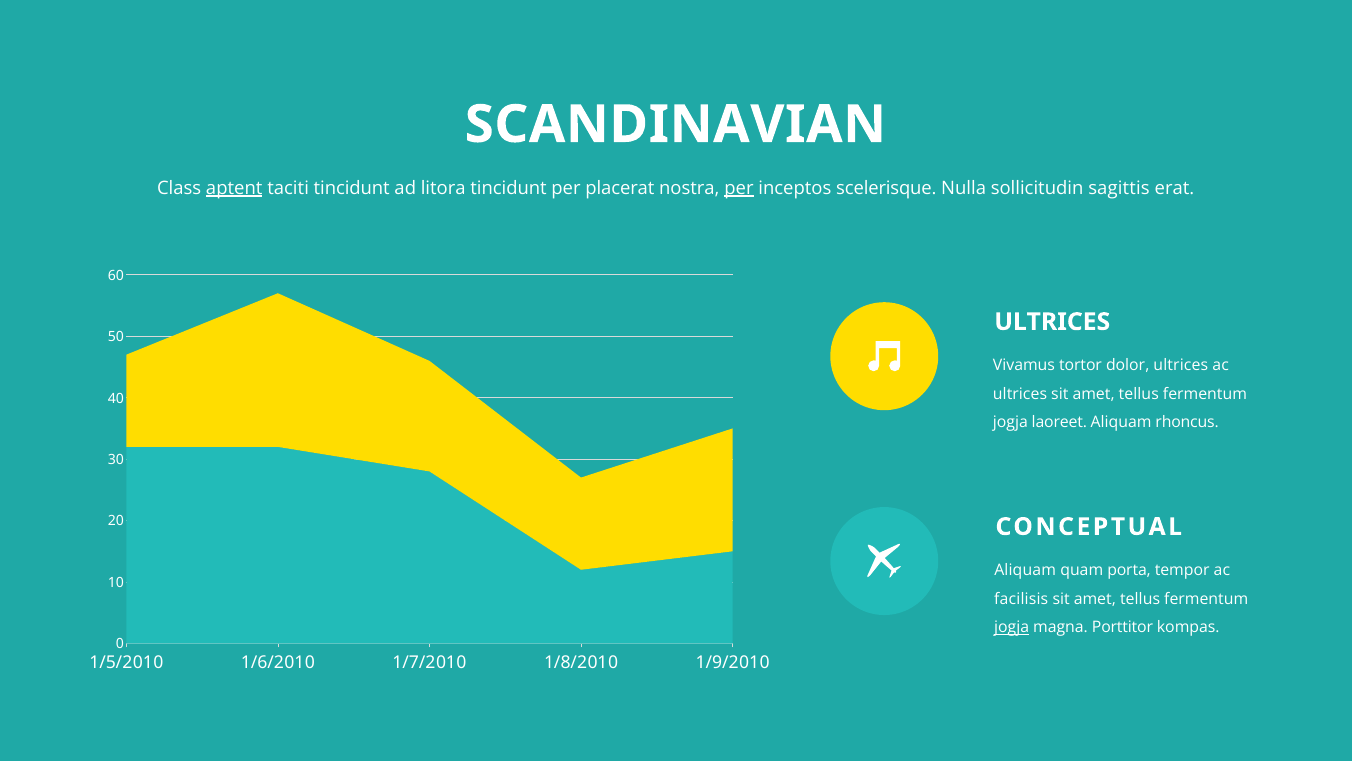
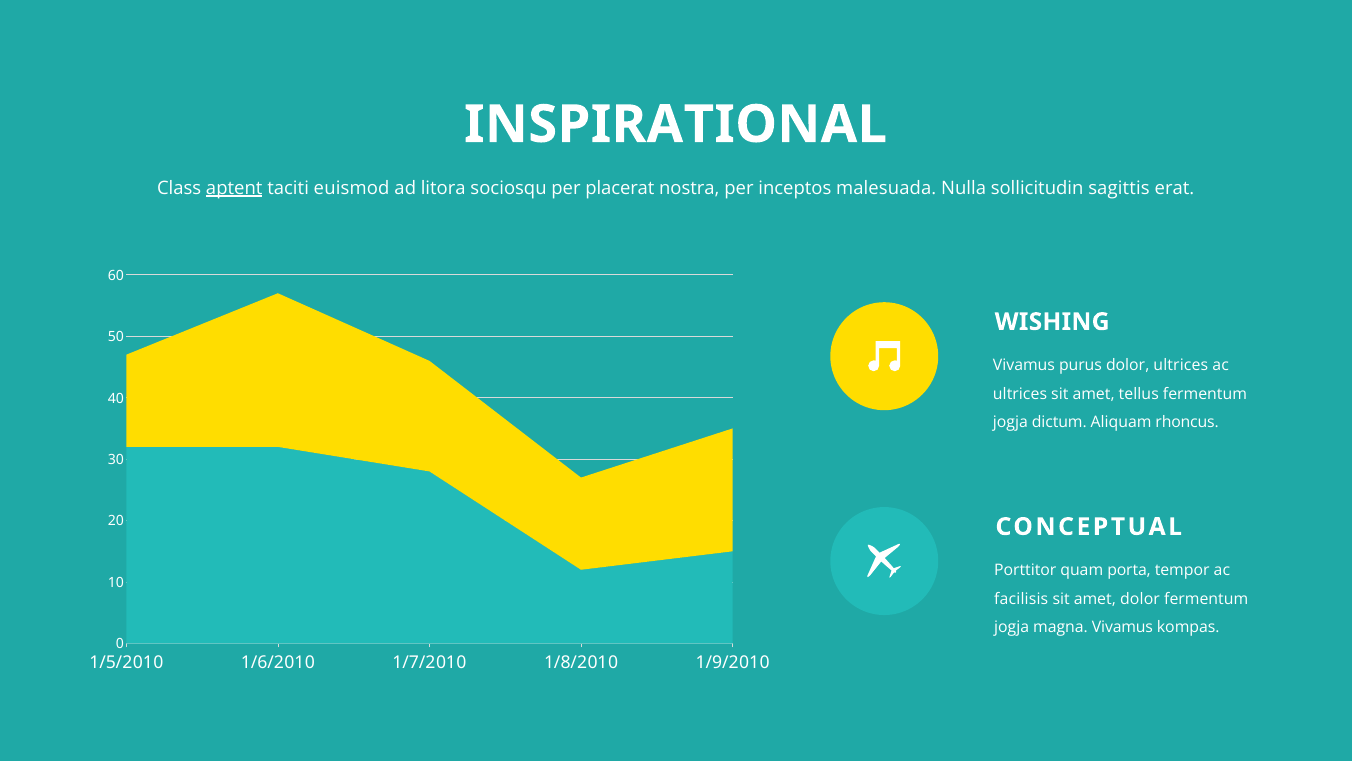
SCANDINAVIAN: SCANDINAVIAN -> INSPIRATIONAL (676, 124)
taciti tincidunt: tincidunt -> euismod (352, 188)
litora tincidunt: tincidunt -> sociosqu (509, 188)
per underline: present -> none (739, 188)
scelerisque: scelerisque -> malesuada (886, 188)
ULTRICES: ULTRICES -> WISHING (1052, 322)
tortor: tortor -> purus (1080, 365)
laoreet: laoreet -> dictum (1059, 422)
Aliquam: Aliquam -> Porttitor (1025, 570)
tellus: tellus -> dolor (1140, 599)
jogja underline: present -> none (1012, 627)
magna Porttitor: Porttitor -> Vivamus (1122, 627)
